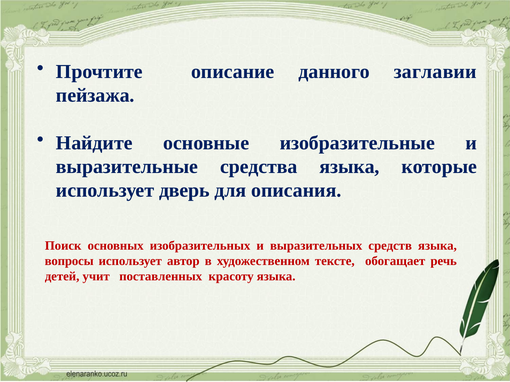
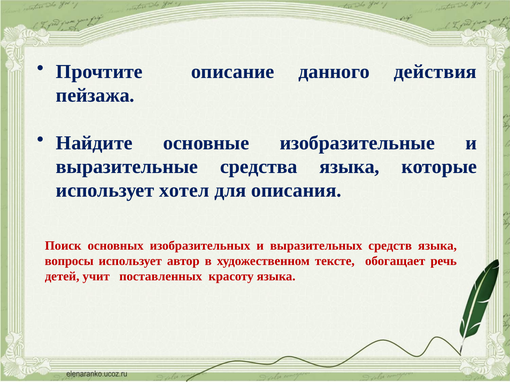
заглавии: заглавии -> действия (435, 72)
дверь: дверь -> хотел (184, 191)
